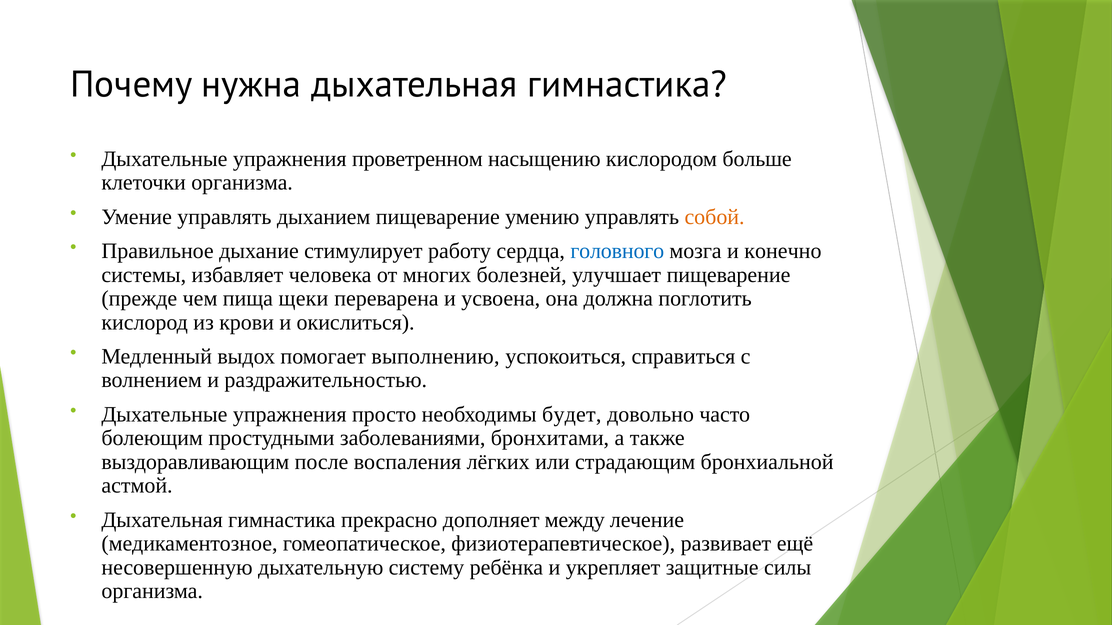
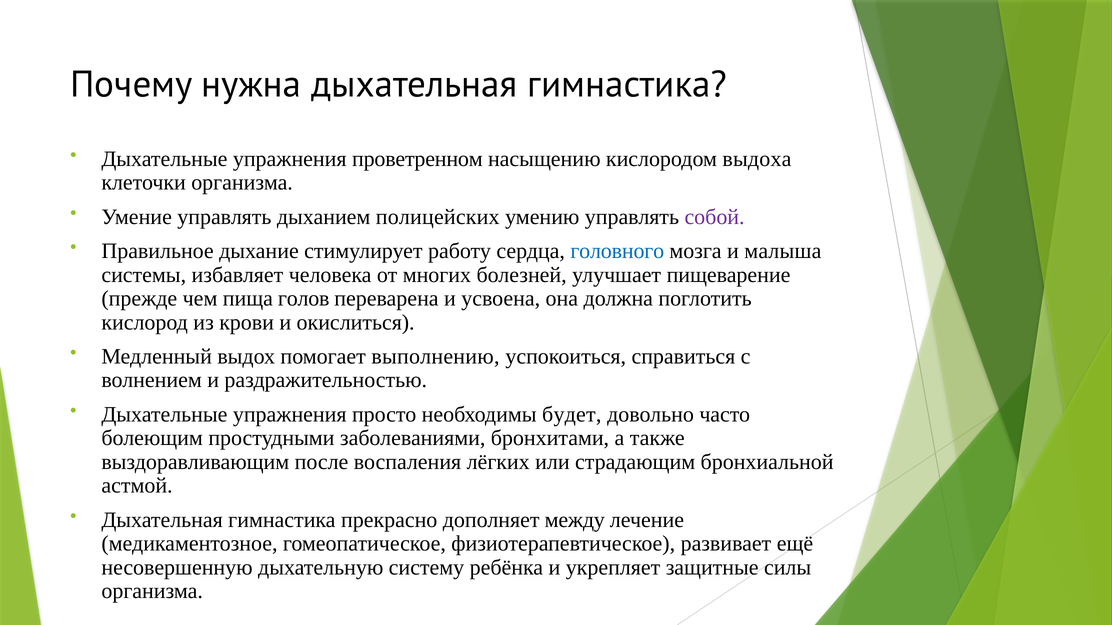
больше: больше -> выдоха (757, 159)
дыханием пищеварение: пищеварение -> полицейских (438, 217)
собой colour: orange -> purple (715, 217)
конечно: конечно -> малыша (783, 251)
щеки: щеки -> голов (304, 299)
